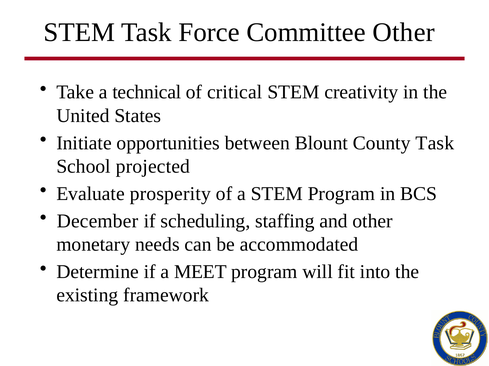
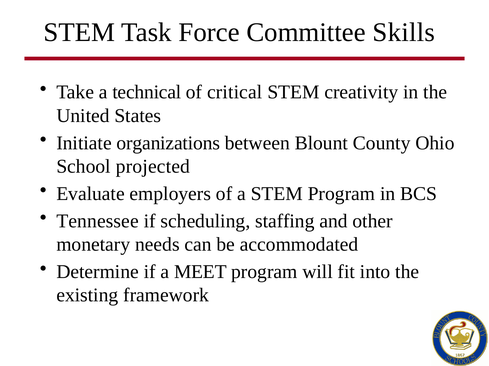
Committee Other: Other -> Skills (404, 32)
opportunities: opportunities -> organizations (168, 143)
County Task: Task -> Ohio (435, 143)
prosperity: prosperity -> employers (170, 194)
December: December -> Tennessee (98, 221)
